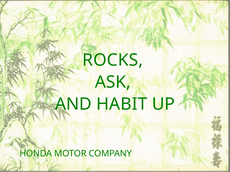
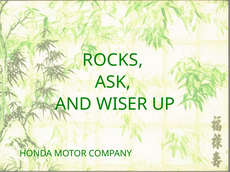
HABIT: HABIT -> WISER (122, 104)
